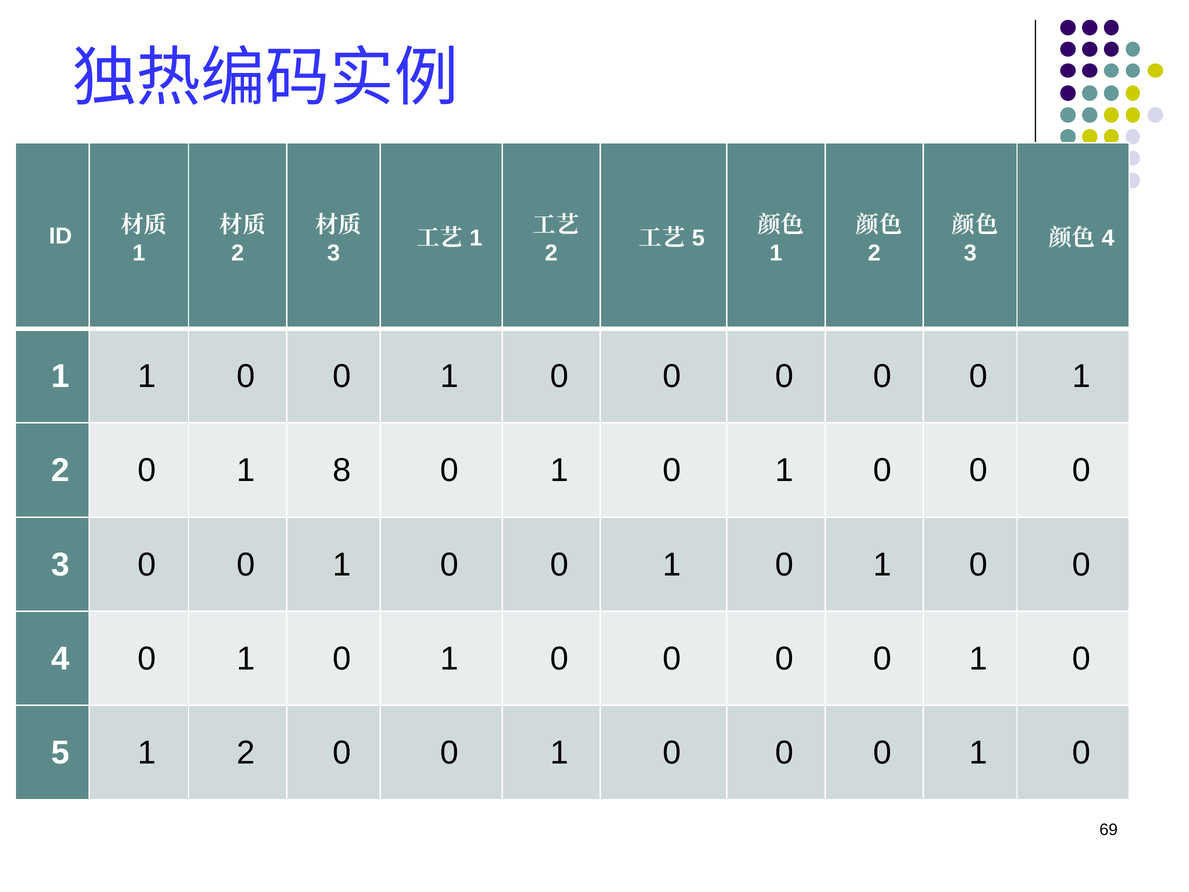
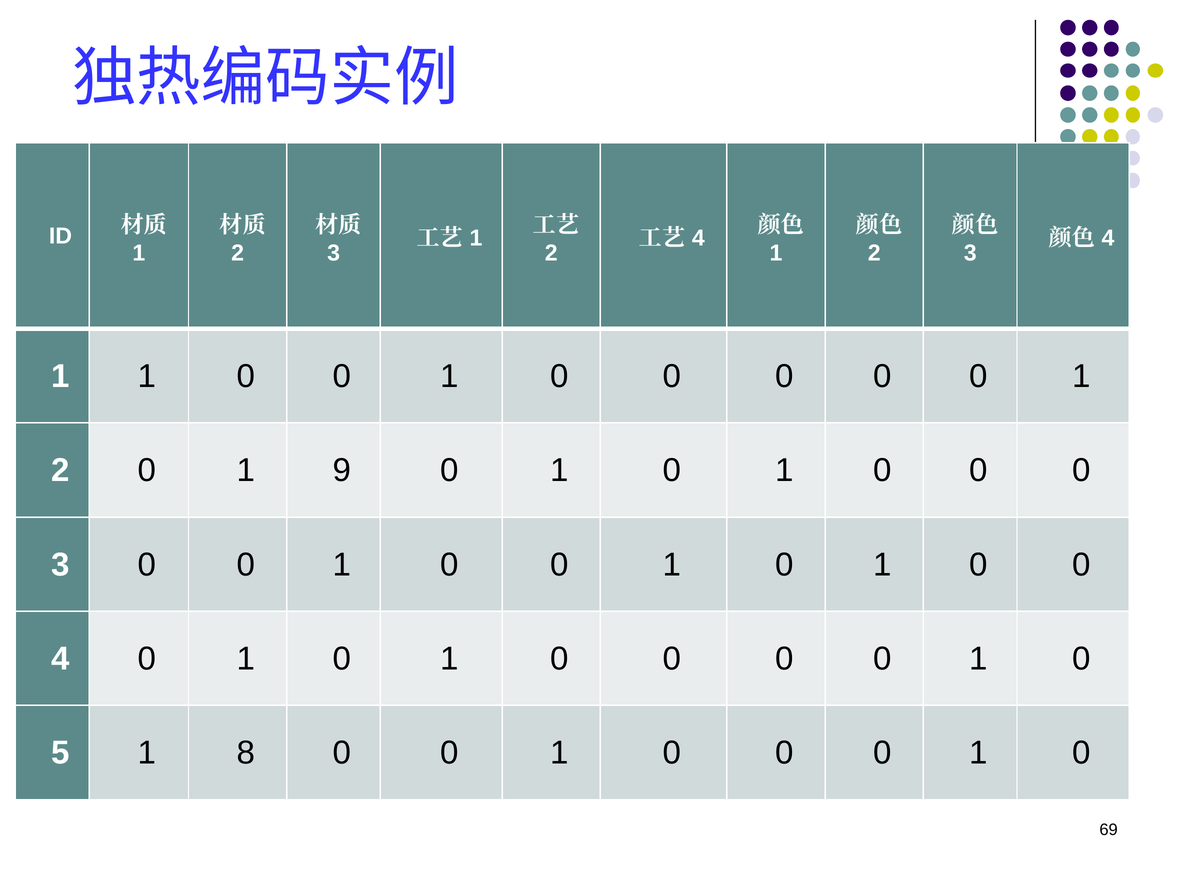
5: 5 -> 4 (698, 238)
8: 8 -> 9 (342, 470)
5 1 2: 2 -> 8 (246, 753)
